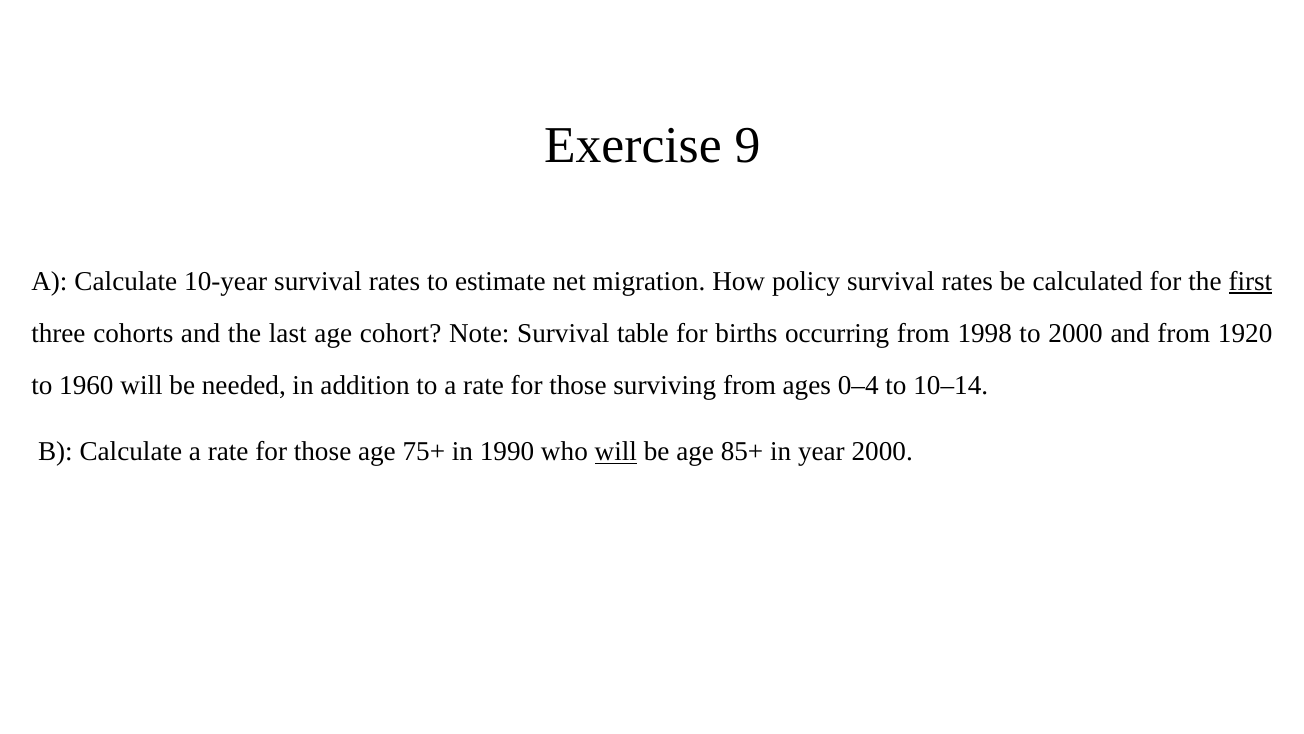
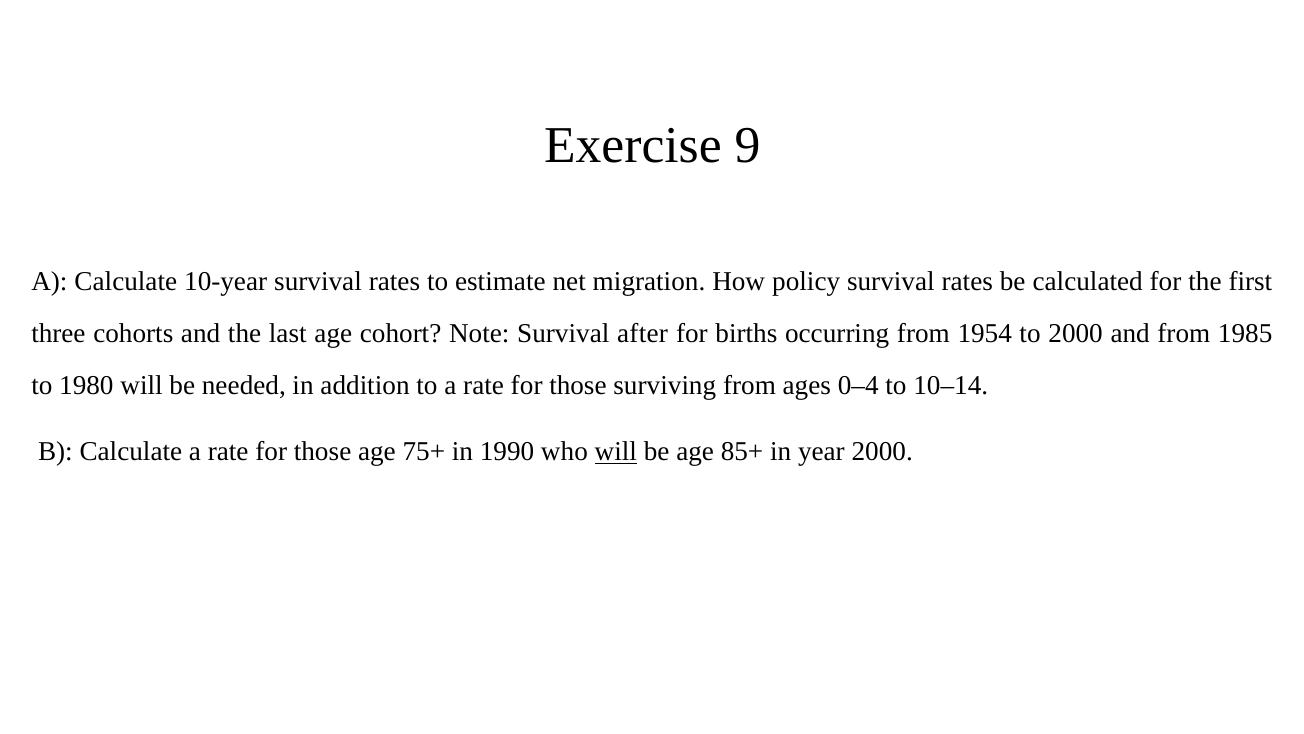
first underline: present -> none (1250, 281)
table: table -> after (643, 333)
1998: 1998 -> 1954 (985, 333)
1920: 1920 -> 1985 (1245, 333)
1960: 1960 -> 1980 (86, 386)
